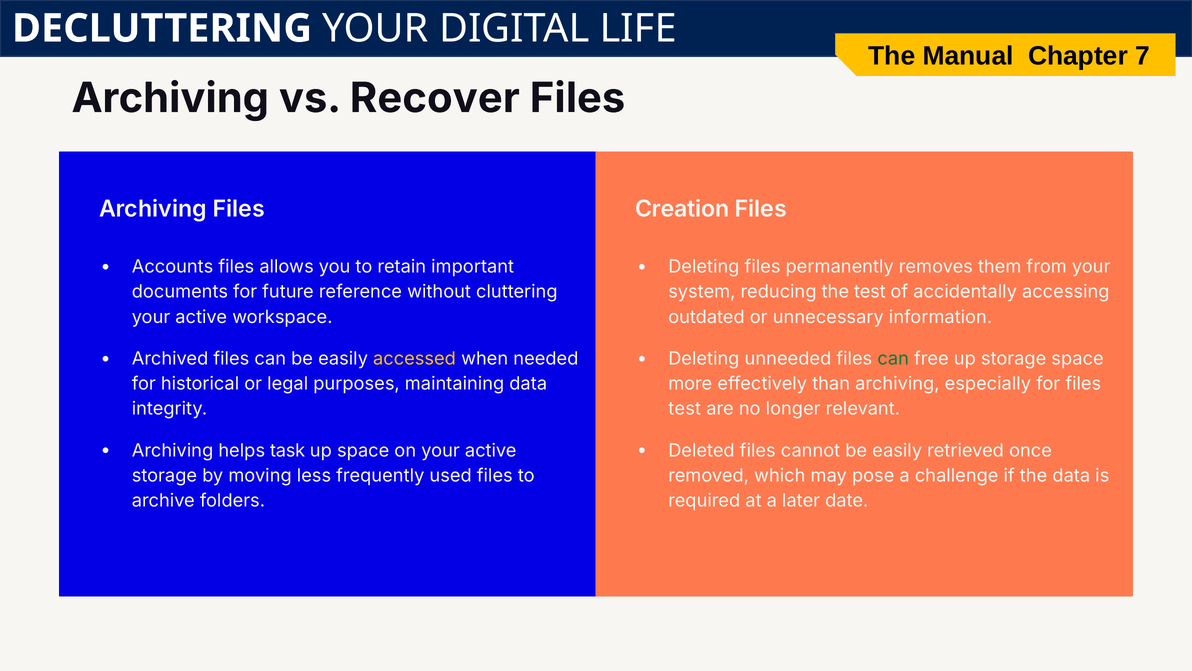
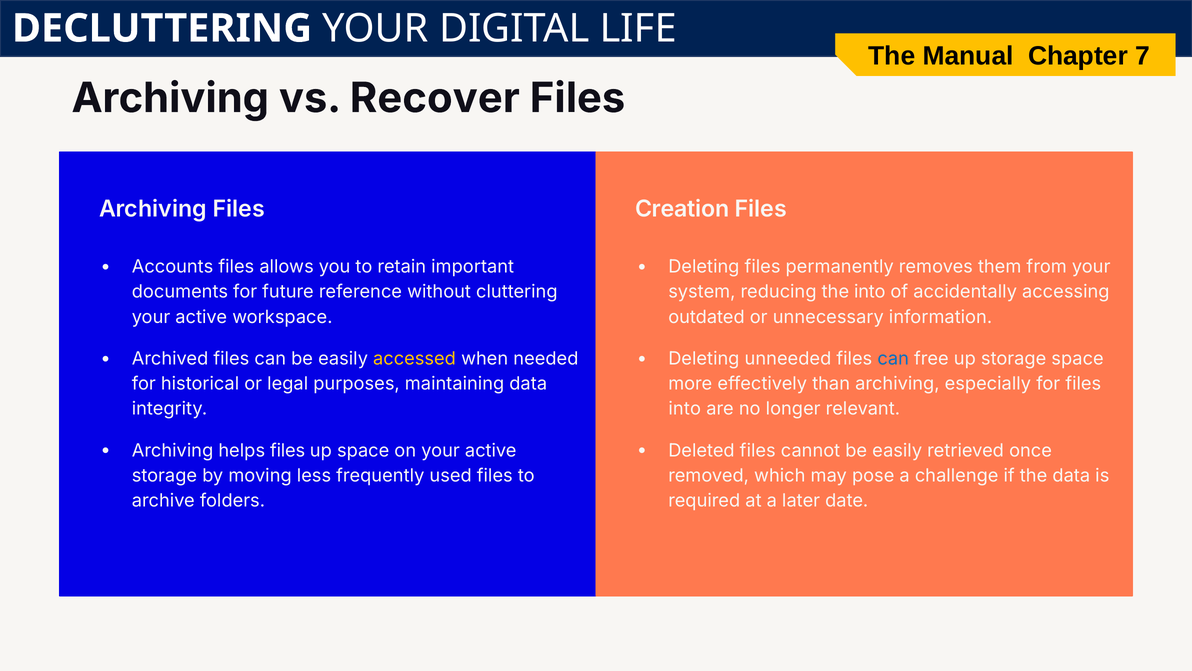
the test: test -> into (870, 292)
can colour: green -> blue (893, 358)
test: test -> into (685, 409)
helps task: task -> files (288, 450)
